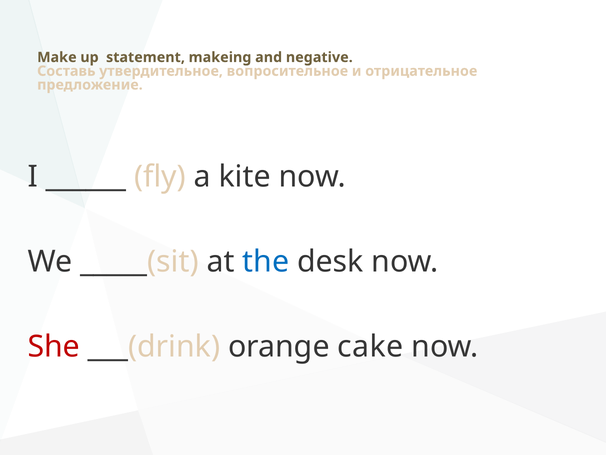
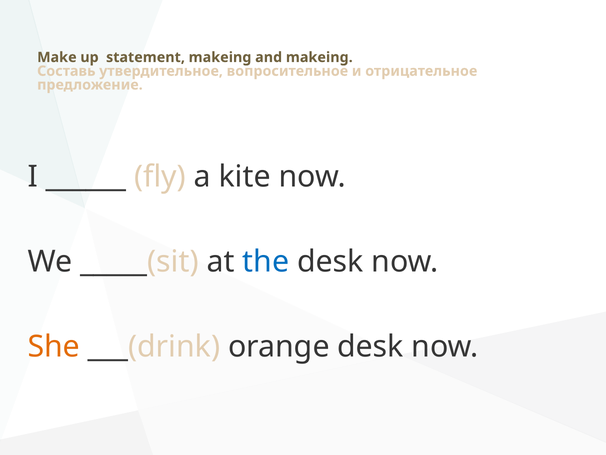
and negative: negative -> makeing (319, 57)
She colour: red -> orange (54, 346)
orange cake: cake -> desk (371, 346)
